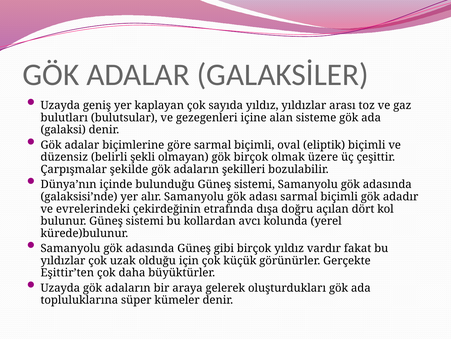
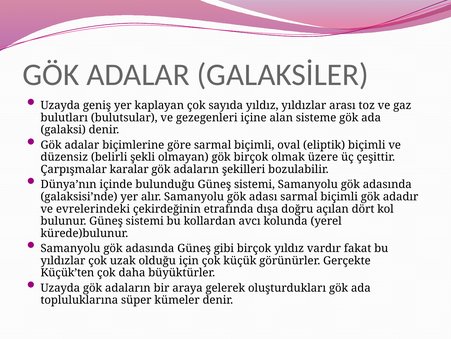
şekilde: şekilde -> karalar (129, 169)
Eşittir’ten: Eşittir’ten -> Küçük’ten (67, 272)
